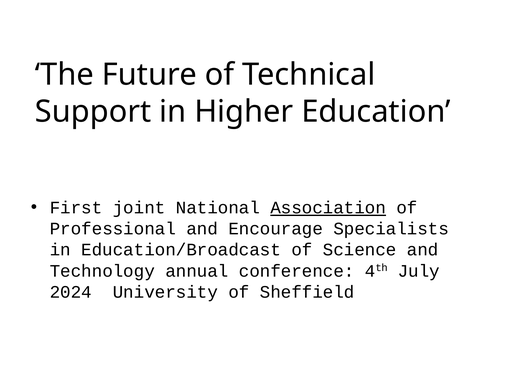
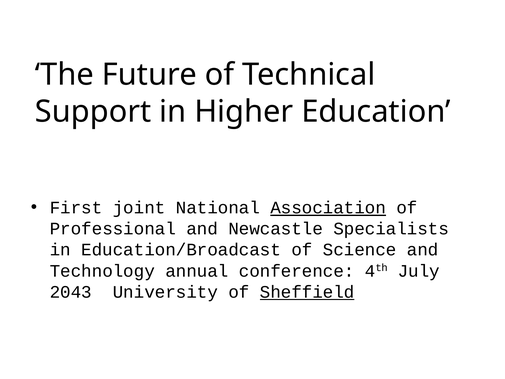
Encourage: Encourage -> Newcastle (276, 229)
2024: 2024 -> 2043 (71, 292)
Sheffield underline: none -> present (307, 292)
